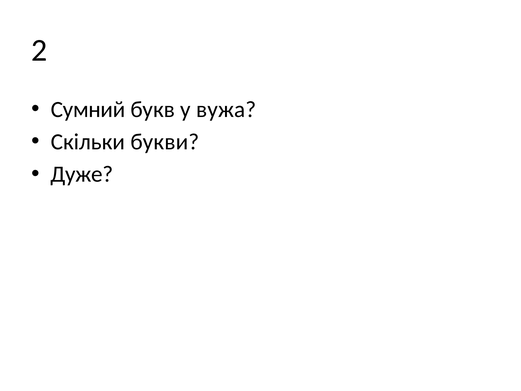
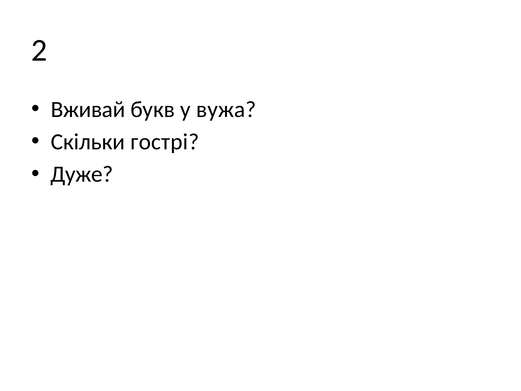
Сумний: Сумний -> Вживай (88, 109)
букви: букви -> гострі (165, 142)
